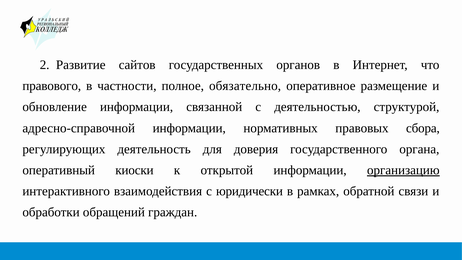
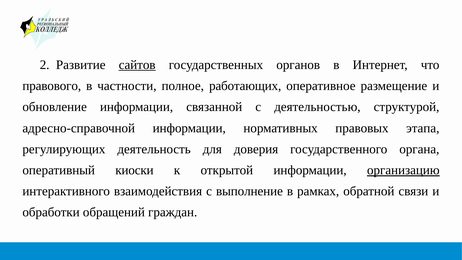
сайтов underline: none -> present (137, 65)
обязательно: обязательно -> работающих (245, 86)
сбора: сбора -> этапа (423, 128)
юридически: юридически -> выполнение (249, 191)
